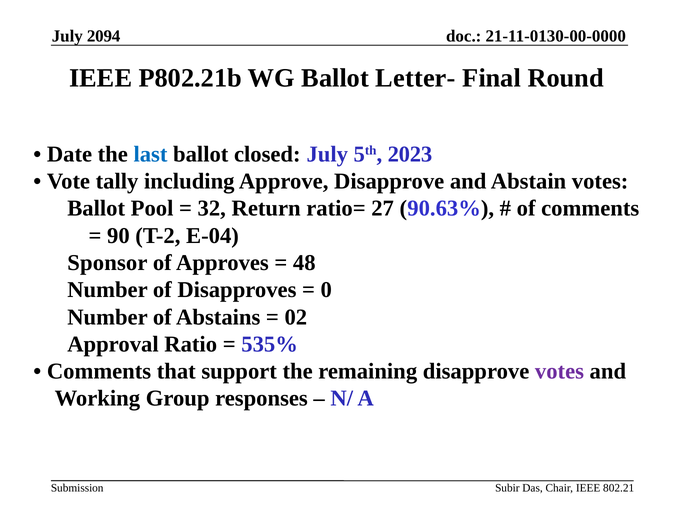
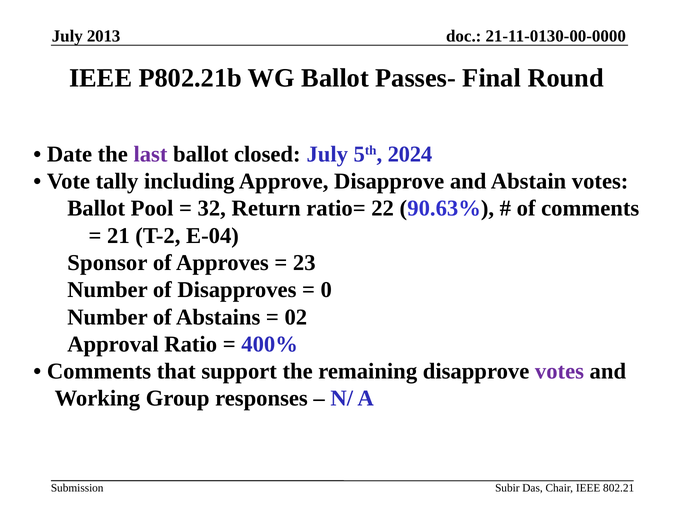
2094: 2094 -> 2013 (104, 36)
Letter-: Letter- -> Passes- (416, 78)
last colour: blue -> purple (150, 154)
2023: 2023 -> 2024 (410, 154)
27: 27 -> 22 (383, 209)
90: 90 -> 21 (118, 236)
48: 48 -> 23 (304, 263)
535%: 535% -> 400% (270, 344)
